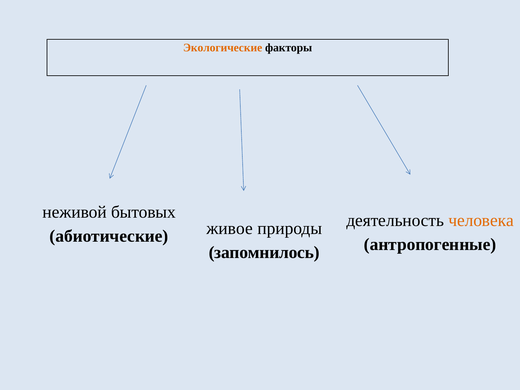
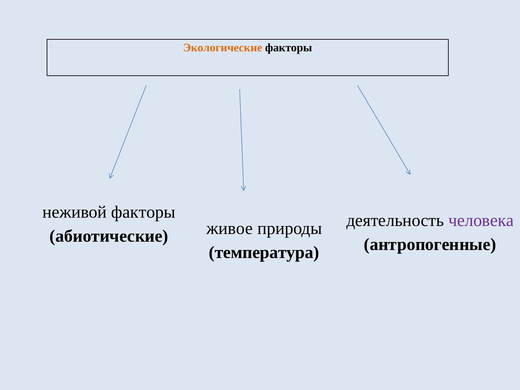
неживой бытовых: бытовых -> факторы (143, 212)
человека colour: orange -> purple (481, 220)
запомнилось: запомнилось -> температура (264, 252)
